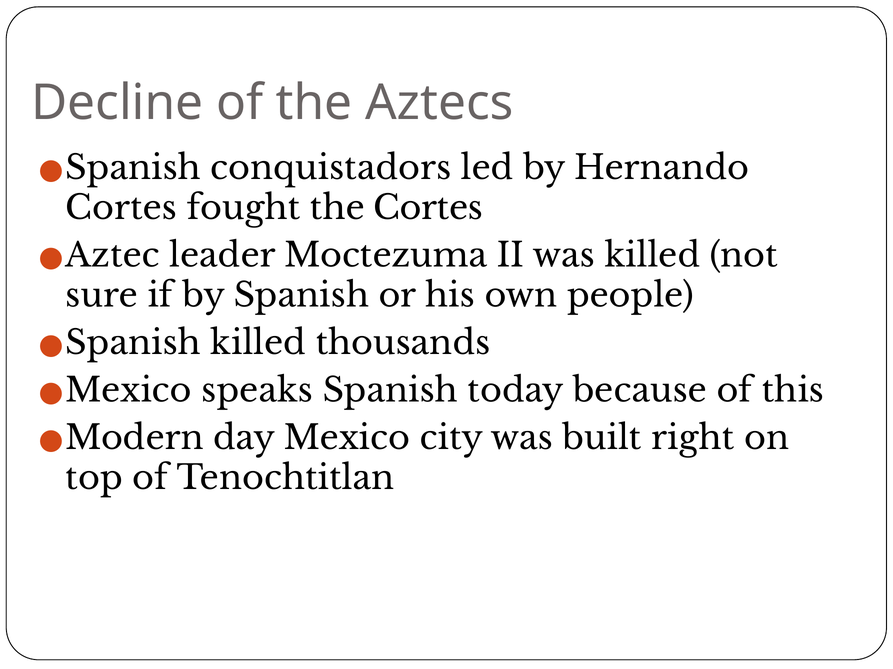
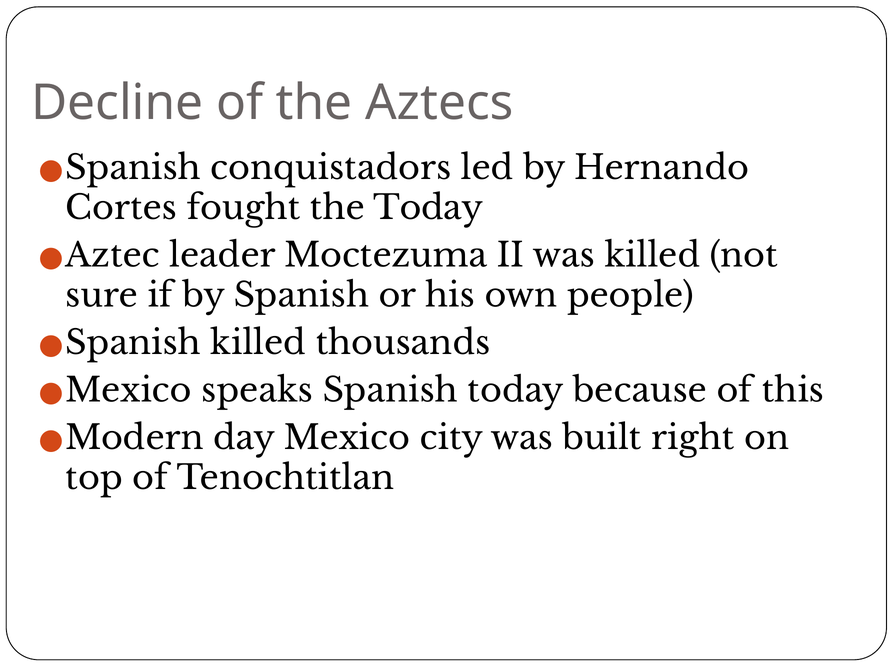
the Cortes: Cortes -> Today (428, 209)
